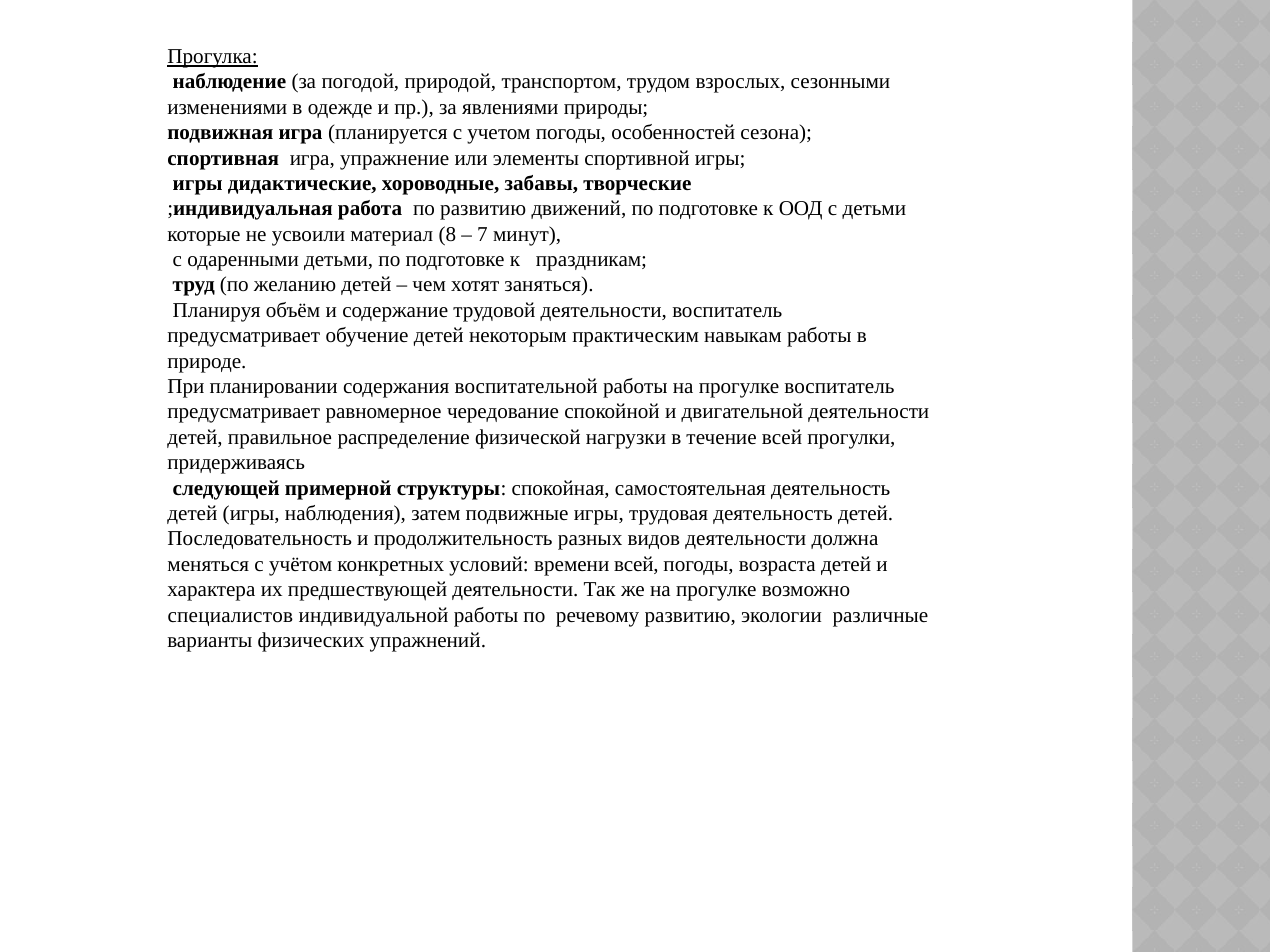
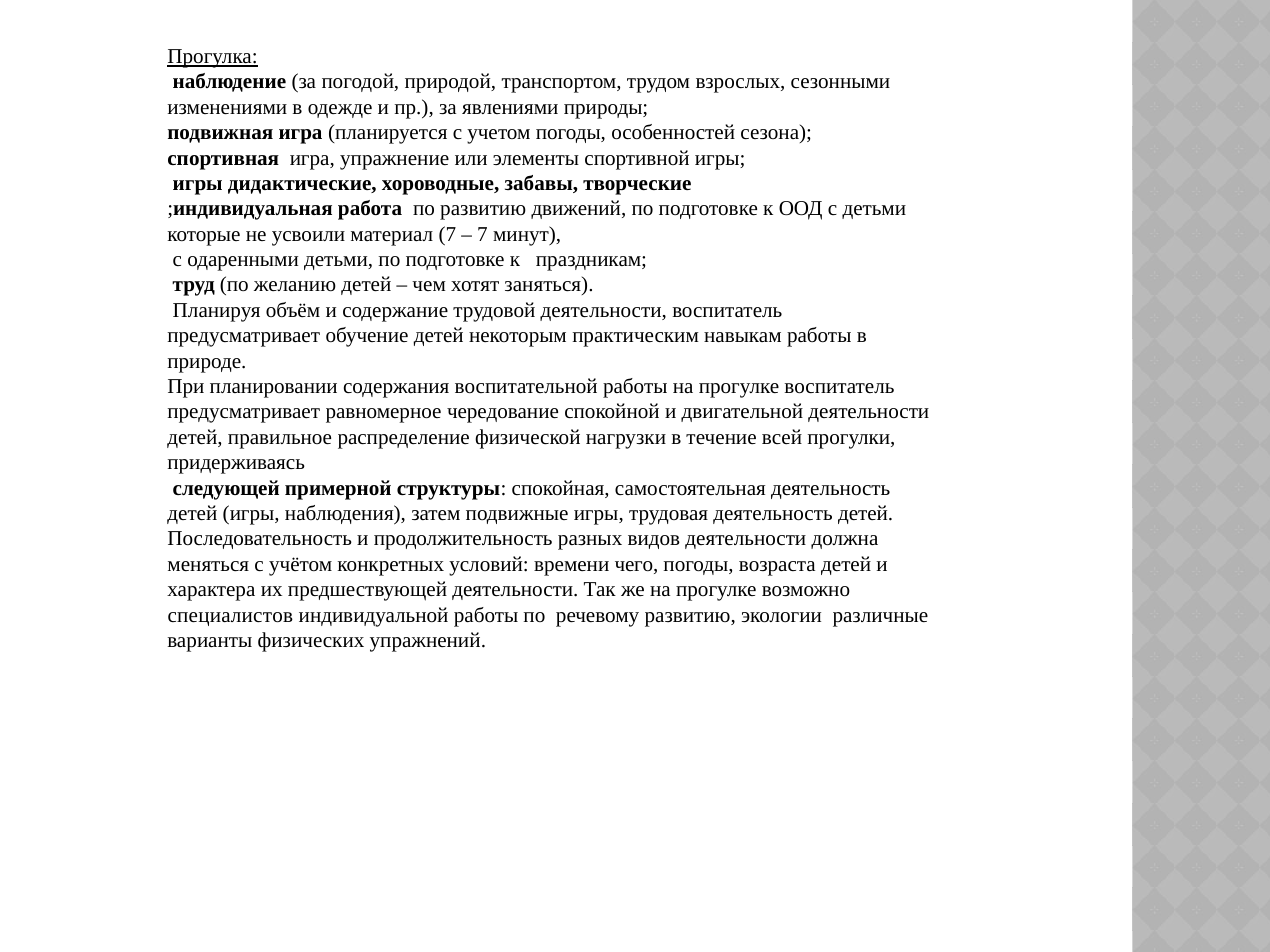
материал 8: 8 -> 7 (447, 234)
времени всей: всей -> чего (636, 565)
